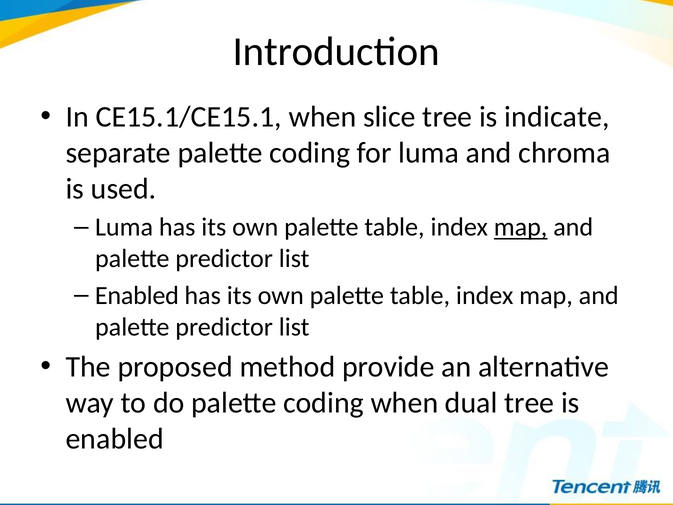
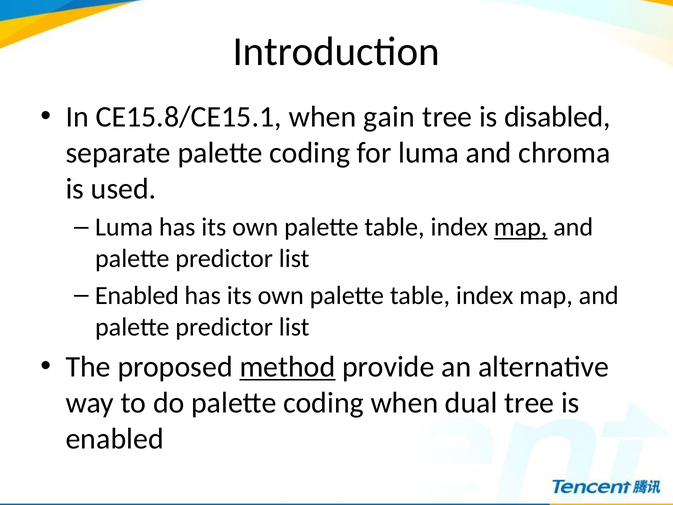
CE15.1/CE15.1: CE15.1/CE15.1 -> CE15.8/CE15.1 (189, 117)
slice: slice -> gain (389, 117)
indicate: indicate -> disabled (557, 117)
method underline: none -> present (288, 367)
